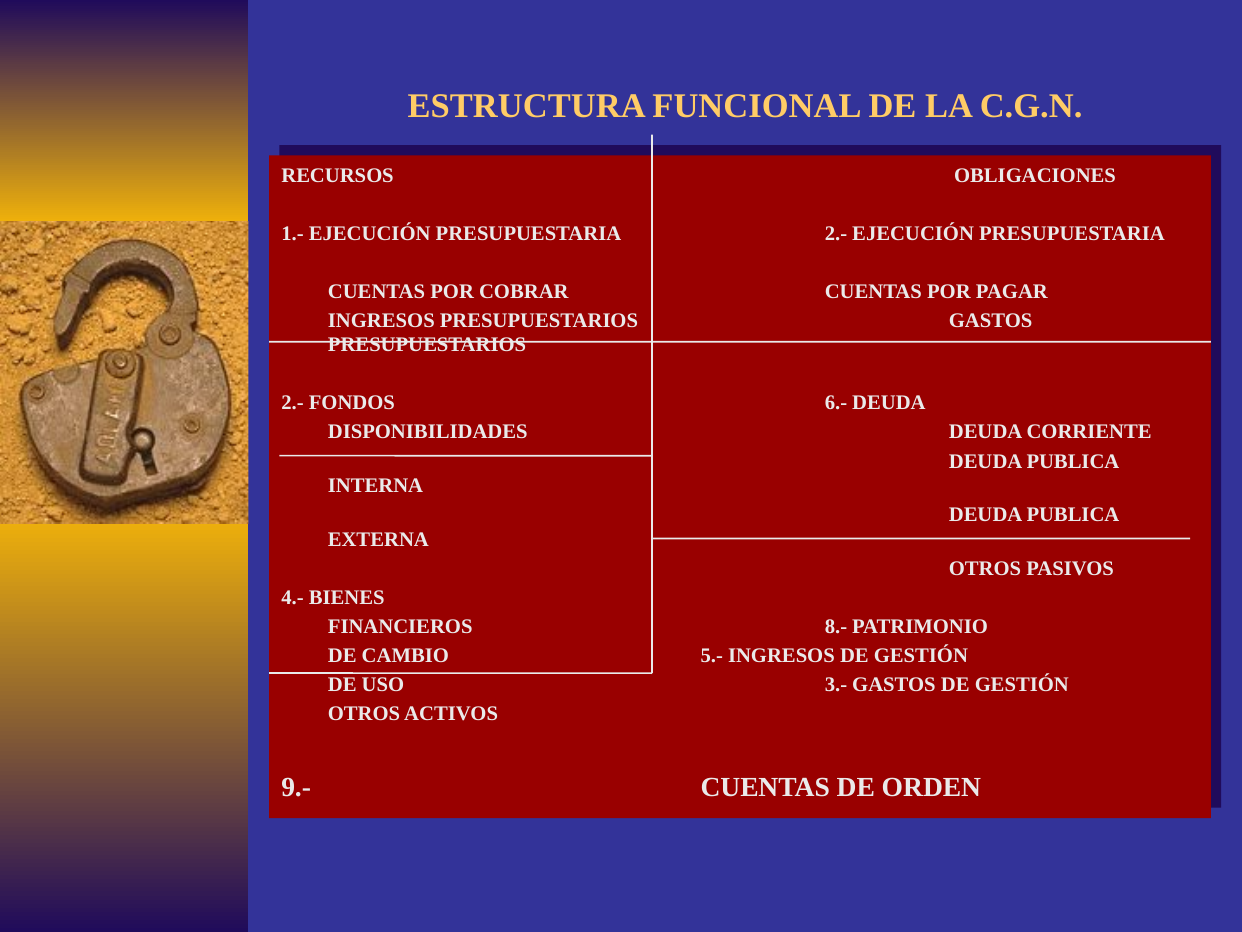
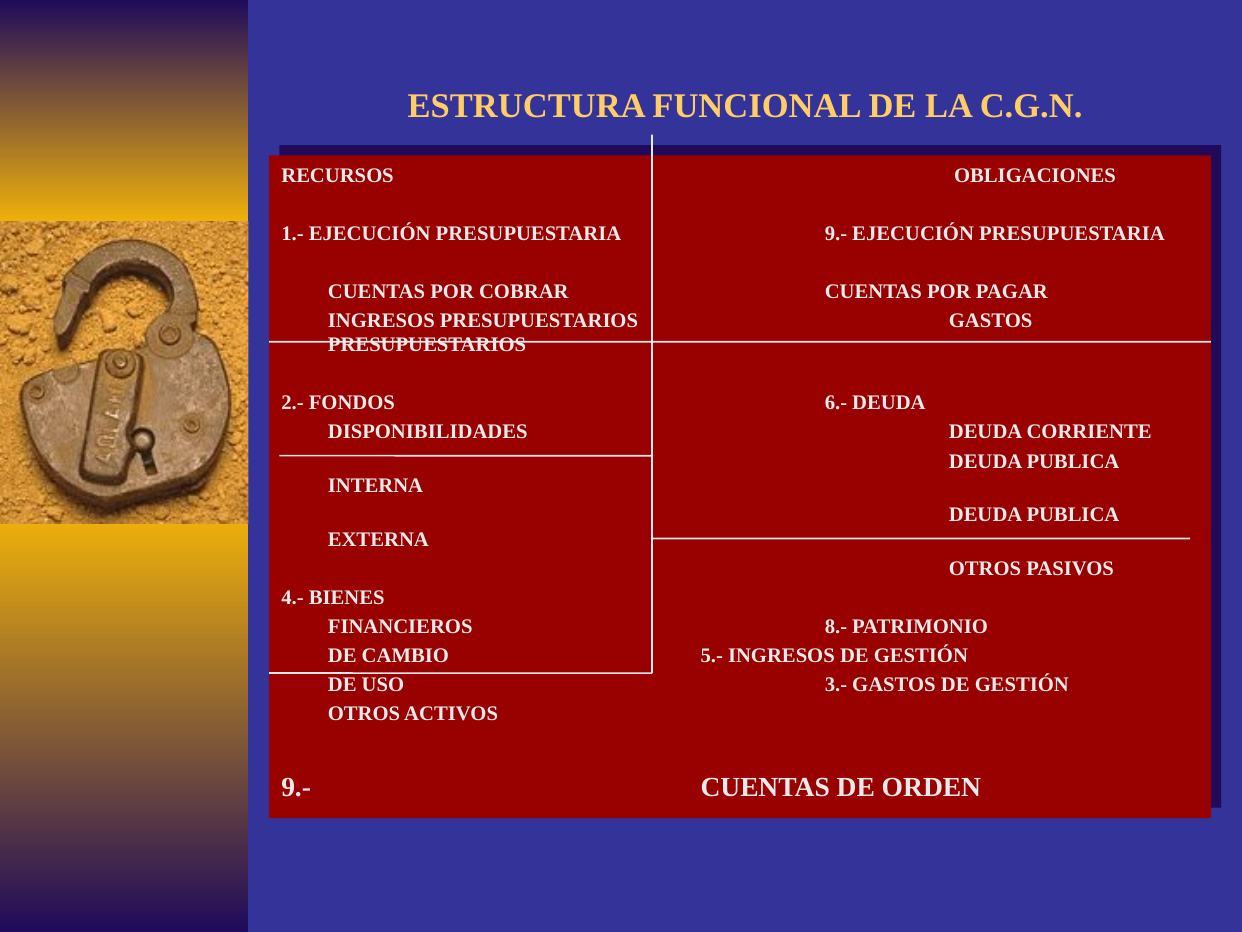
2.-: 2.- -> 9.- (836, 233)
